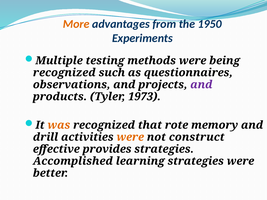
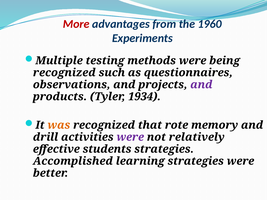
More colour: orange -> red (76, 24)
1950: 1950 -> 1960 (210, 24)
1973: 1973 -> 1934 (144, 97)
were colour: orange -> purple (130, 137)
construct: construct -> relatively (197, 137)
provides: provides -> students (107, 149)
